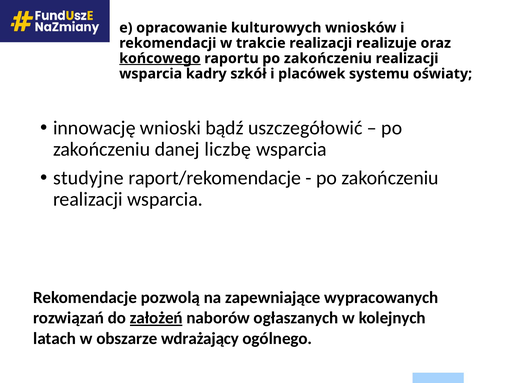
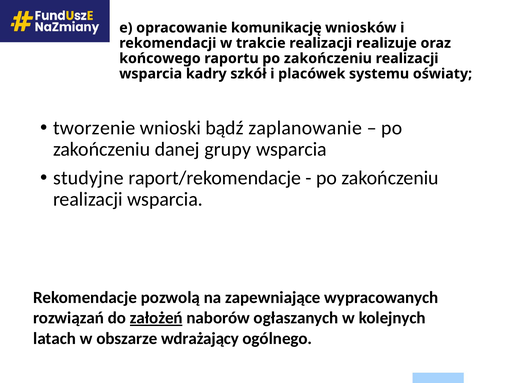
kulturowych: kulturowych -> komunikację (276, 28)
końcowego underline: present -> none (160, 58)
innowację: innowację -> tworzenie (94, 128)
uszczegółowić: uszczegółowić -> zaplanowanie (305, 128)
liczbę: liczbę -> grupy (228, 150)
